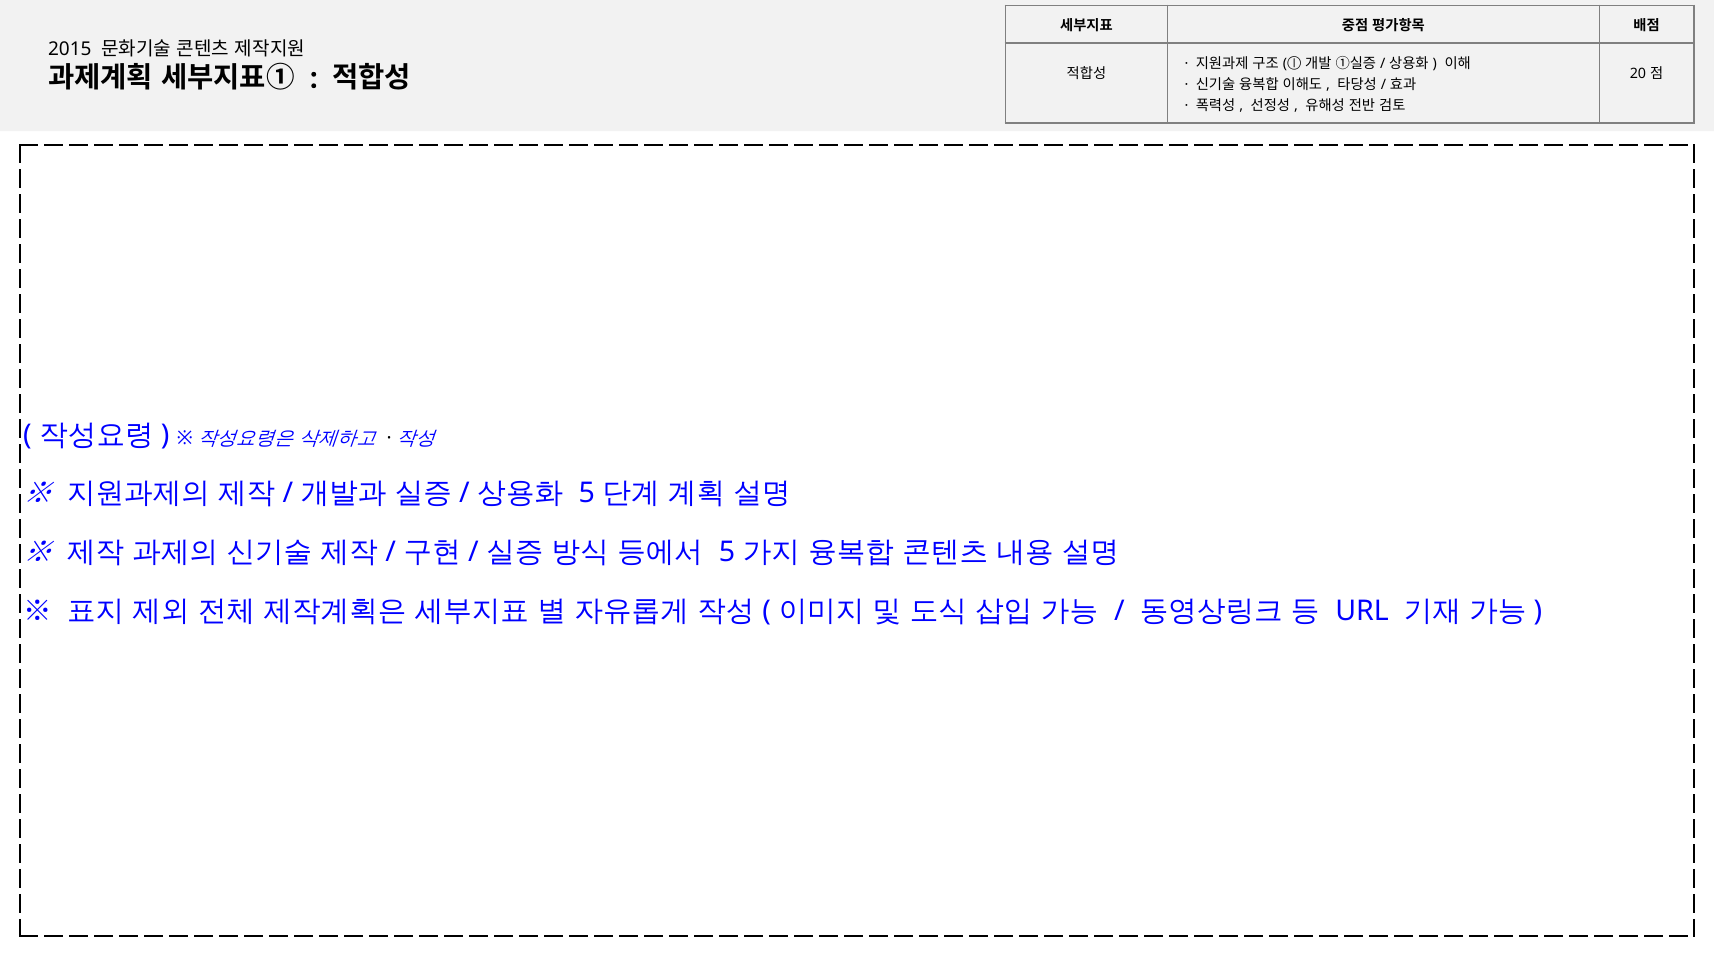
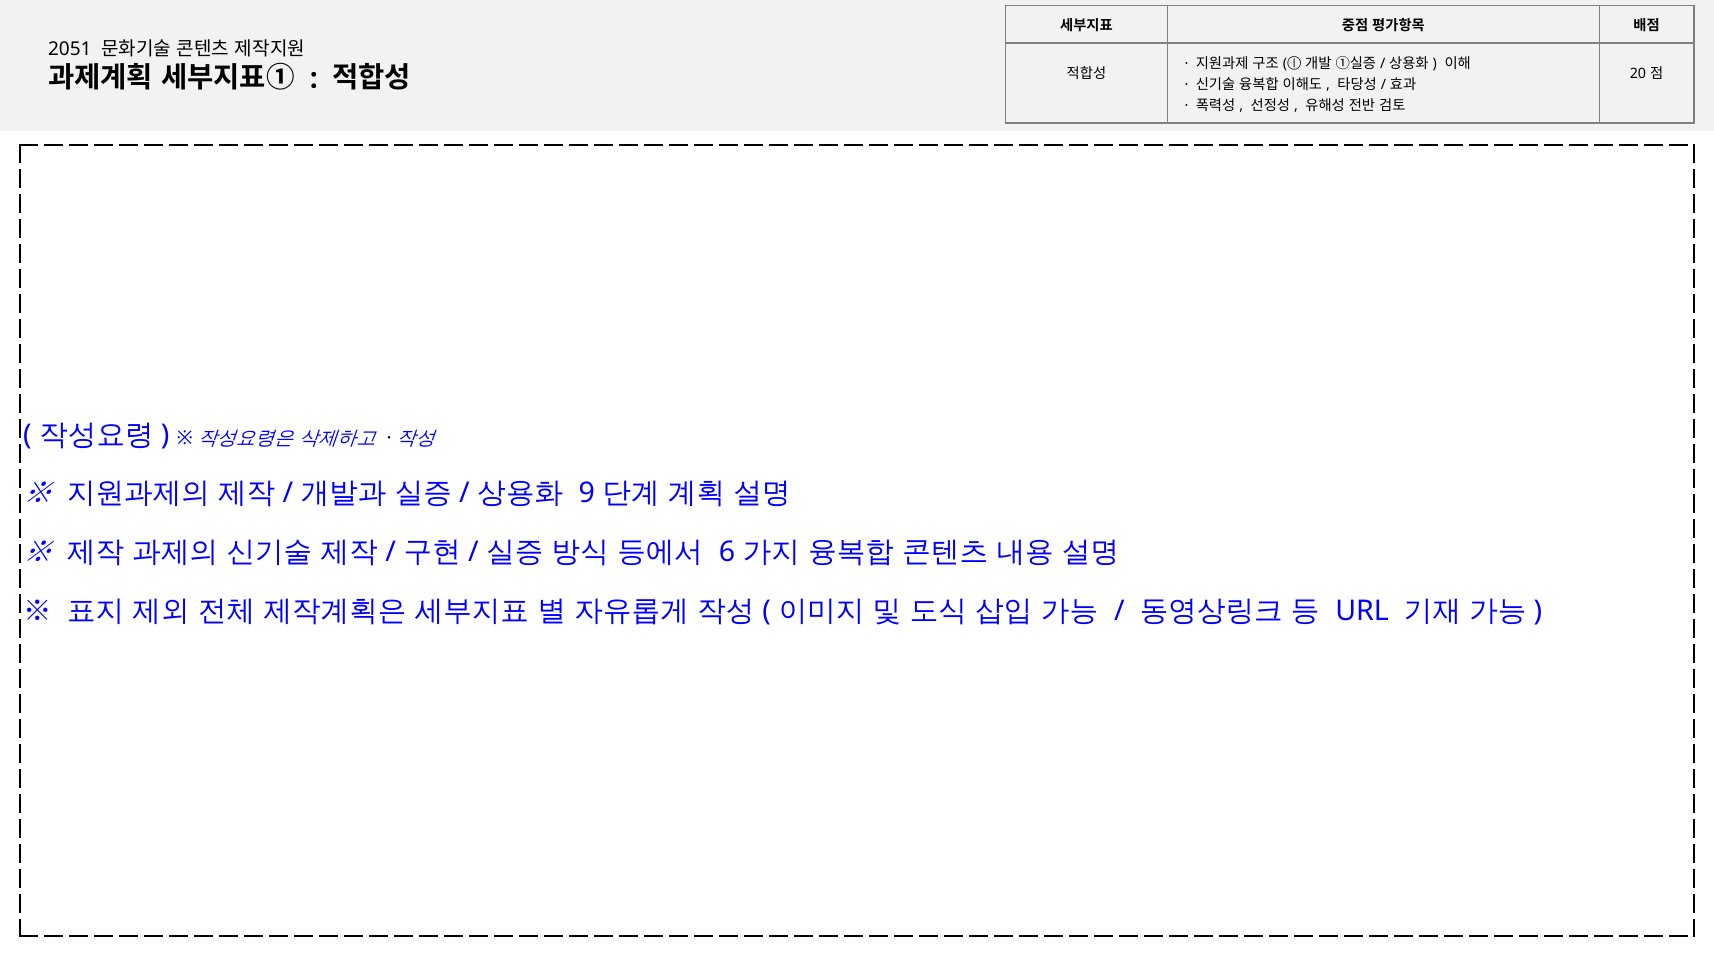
2015: 2015 -> 2051 (70, 49)
5: 5 -> 9 (587, 493)
5: 5 -> 6 (727, 552)
